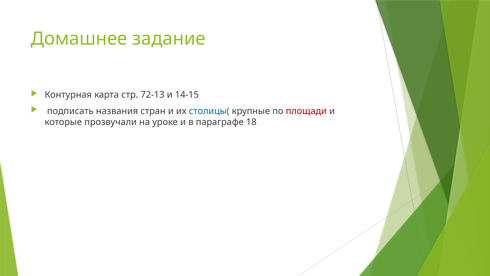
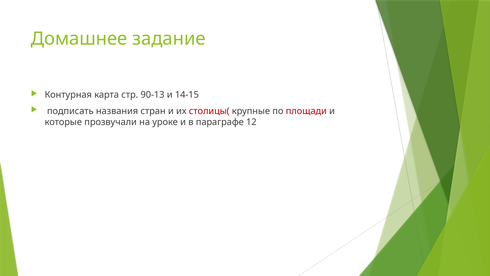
72-13: 72-13 -> 90-13 (153, 95)
столицы( colour: blue -> red (209, 111)
18: 18 -> 12 (251, 122)
